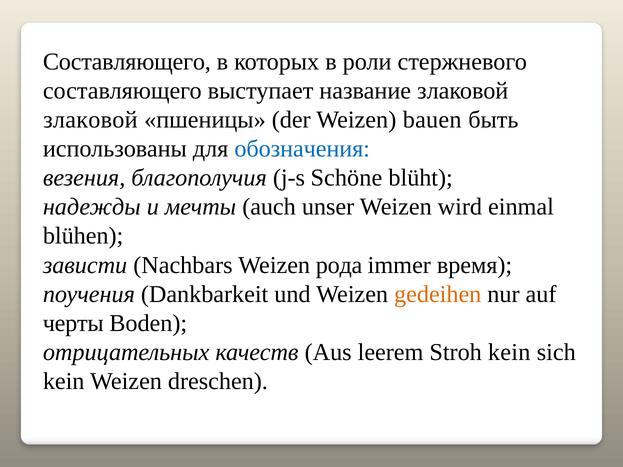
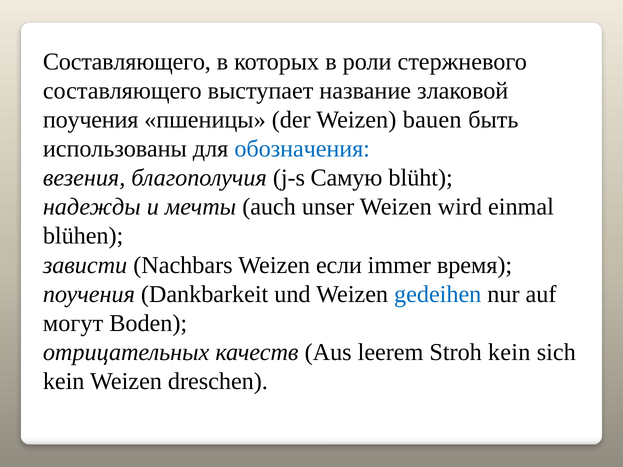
злаковой: злаковой -> поучения (91, 120)
Schöne: Schöne -> Самую (346, 178)
рода: рода -> если (339, 265)
gedeihen colour: orange -> blue (438, 294)
черты: черты -> могут (73, 323)
